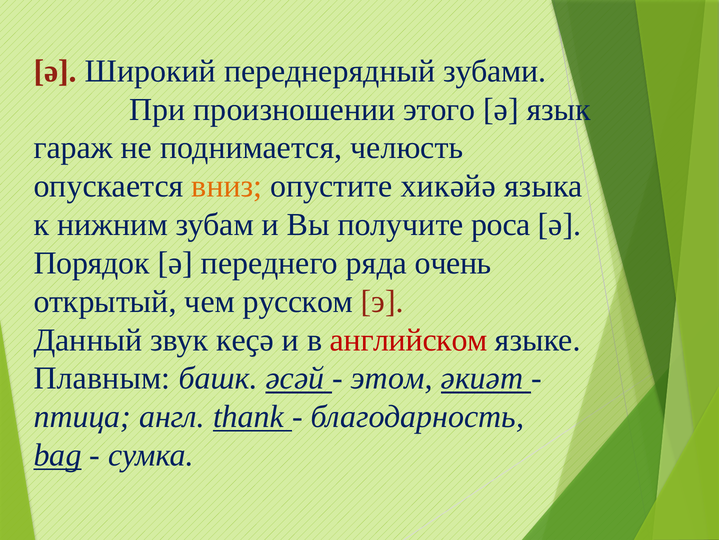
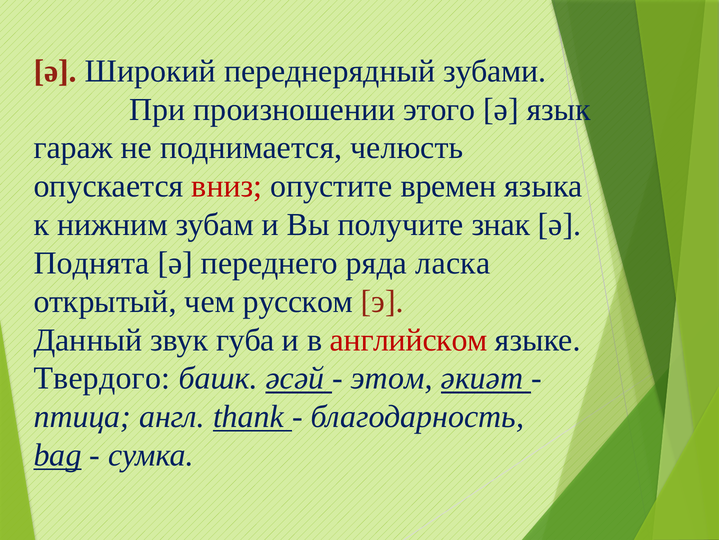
вниз colour: orange -> red (227, 186)
хикәйә: хикәйә -> времен (449, 186)
роса: роса -> знак (501, 224)
Порядок: Порядок -> Поднята (91, 263)
очень: очень -> ласка (453, 263)
кеҫә: кеҫә -> губа (245, 339)
Плавным: Плавным -> Твердого (102, 378)
